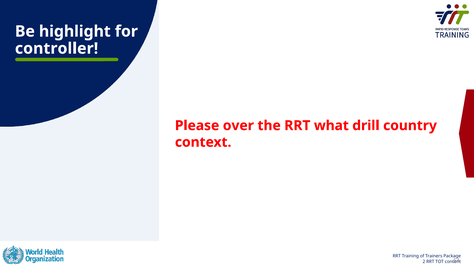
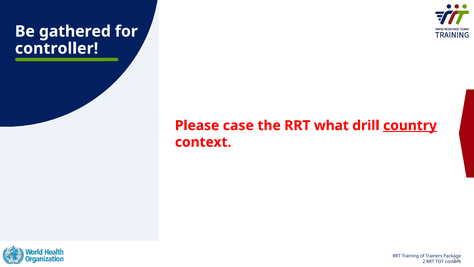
highlight: highlight -> gathered (75, 31)
over: over -> case (238, 125)
country underline: none -> present (410, 125)
